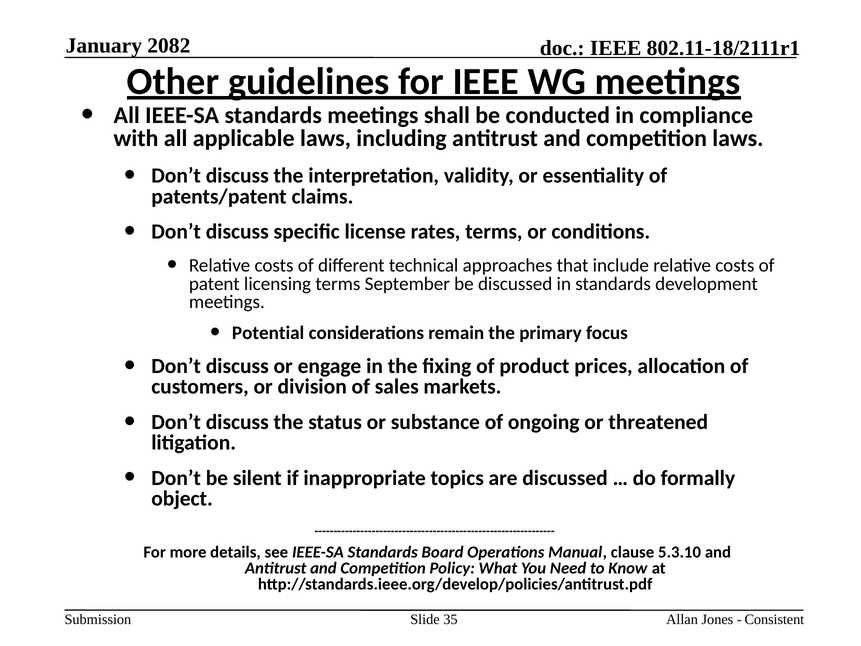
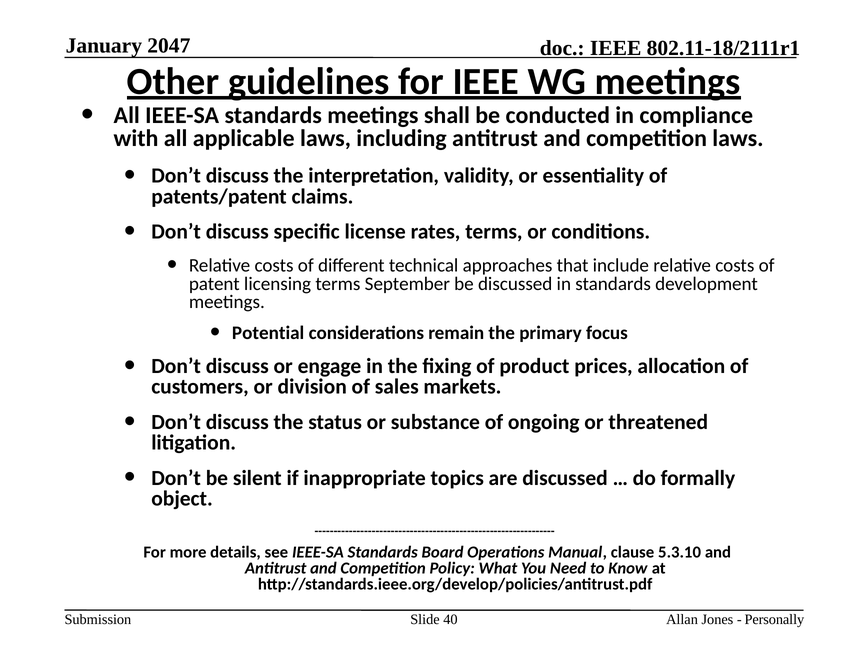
2082: 2082 -> 2047 (169, 46)
35: 35 -> 40 (450, 619)
Consistent: Consistent -> Personally (774, 619)
